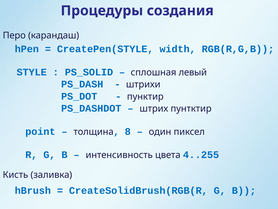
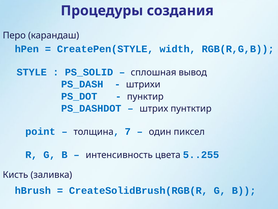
левый: левый -> вывод (193, 72)
8: 8 -> 7 (128, 131)
4..255: 4..255 -> 5..255 (201, 154)
